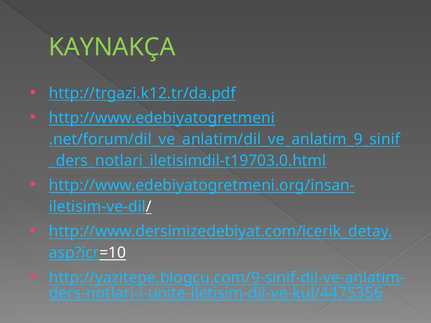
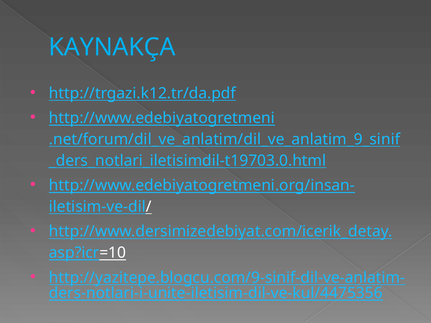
KAYNAKÇA colour: light green -> light blue (112, 47)
